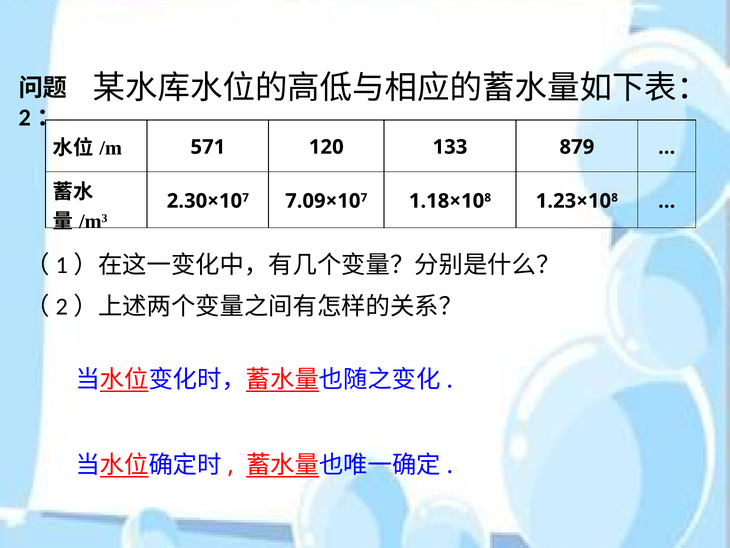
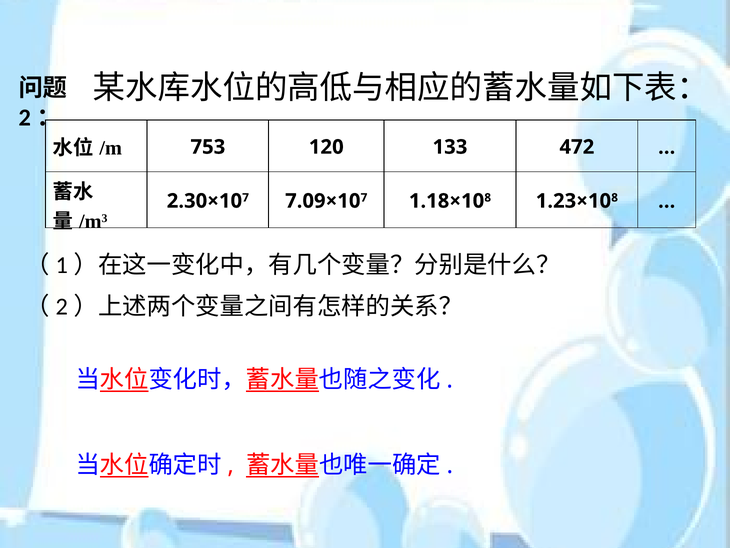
571: 571 -> 753 (208, 147)
879: 879 -> 472 (577, 147)
